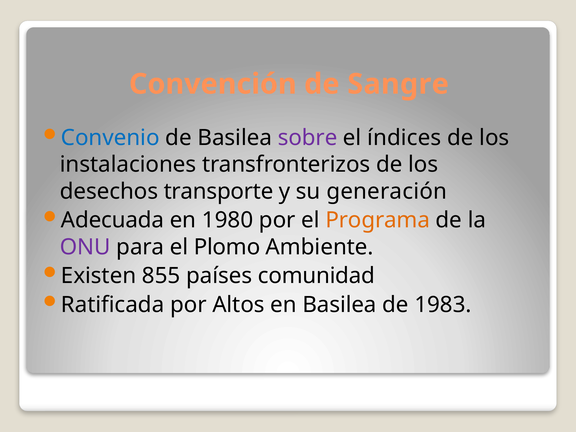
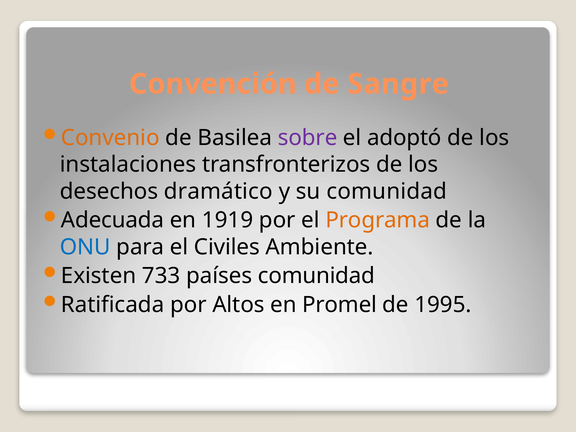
Convenio colour: blue -> orange (110, 138)
índices: índices -> adoptó (404, 138)
transporte: transporte -> dramático (218, 191)
su generación: generación -> comunidad (387, 191)
1980: 1980 -> 1919 (228, 220)
ONU colour: purple -> blue (85, 247)
Plomo: Plomo -> Civiles (227, 247)
855: 855 -> 733 (161, 276)
en Basilea: Basilea -> Promel (340, 305)
1983: 1983 -> 1995 (443, 305)
